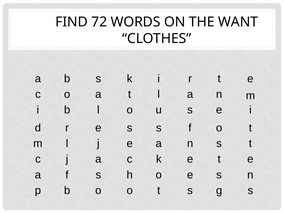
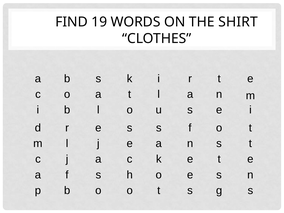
72: 72 -> 19 (99, 22)
WANT: WANT -> SHIRT (238, 22)
